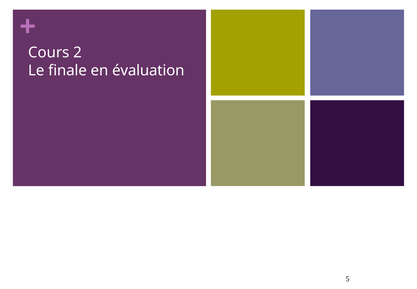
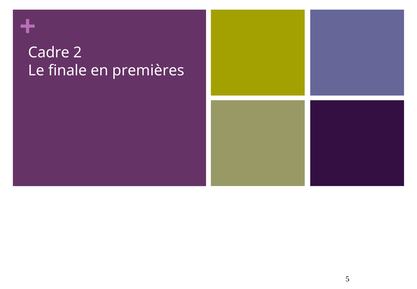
Cours: Cours -> Cadre (49, 52)
évaluation: évaluation -> premières (148, 70)
